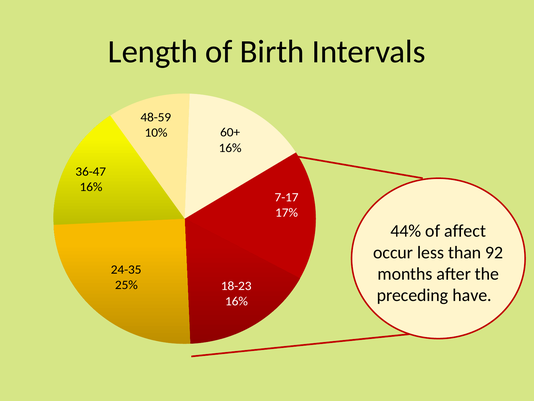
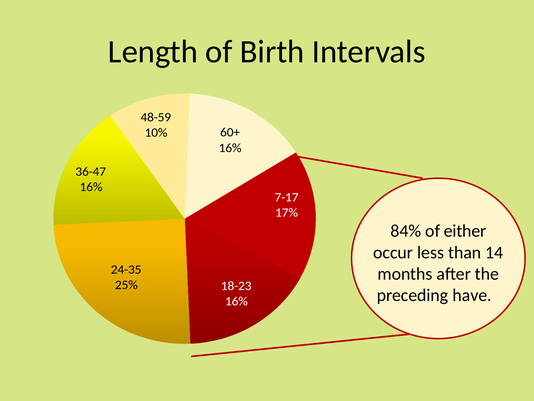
44%: 44% -> 84% (406, 231)
affect: affect -> either (465, 231)
92: 92 -> 14 (494, 252)
